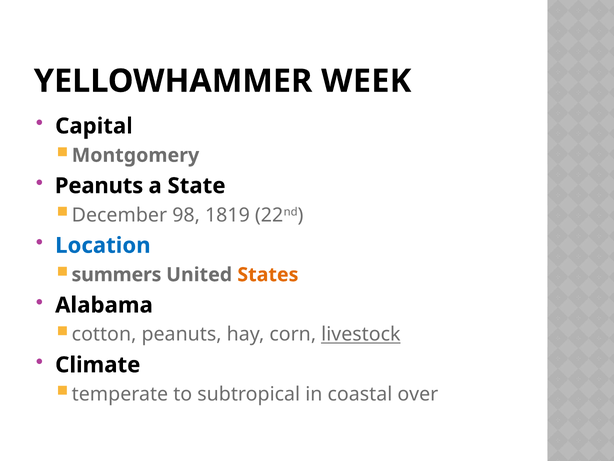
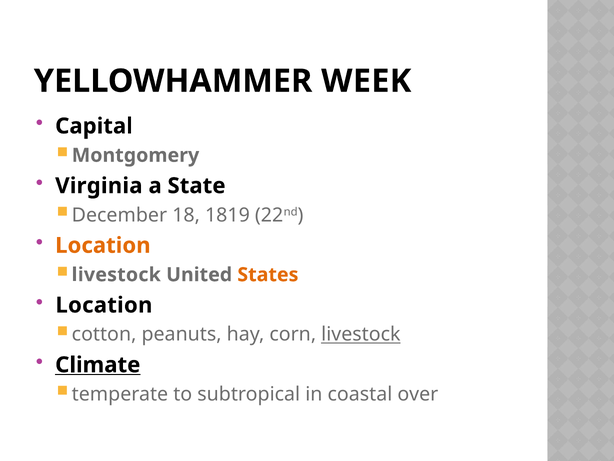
Peanuts: Peanuts -> Virginia (99, 186)
98: 98 -> 18 (186, 215)
Location colour: blue -> orange (103, 245)
summers: summers -> livestock (116, 274)
Alabama: Alabama -> Location (104, 305)
Climate underline: none -> present (98, 365)
